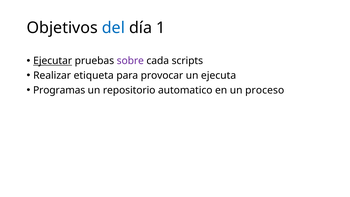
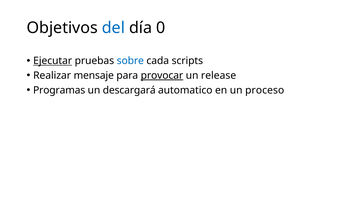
1: 1 -> 0 (161, 28)
sobre colour: purple -> blue (130, 61)
etiqueta: etiqueta -> mensaje (94, 75)
provocar underline: none -> present (162, 75)
ejecuta: ejecuta -> release (219, 75)
repositorio: repositorio -> descargará (129, 90)
